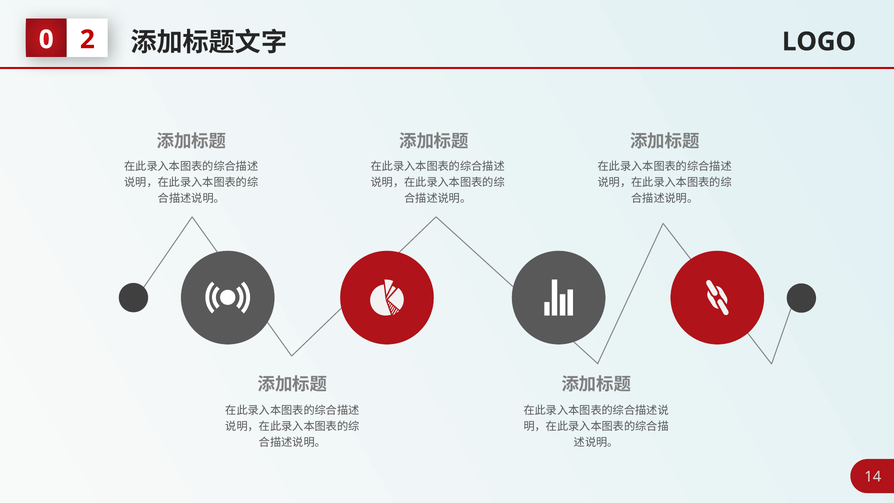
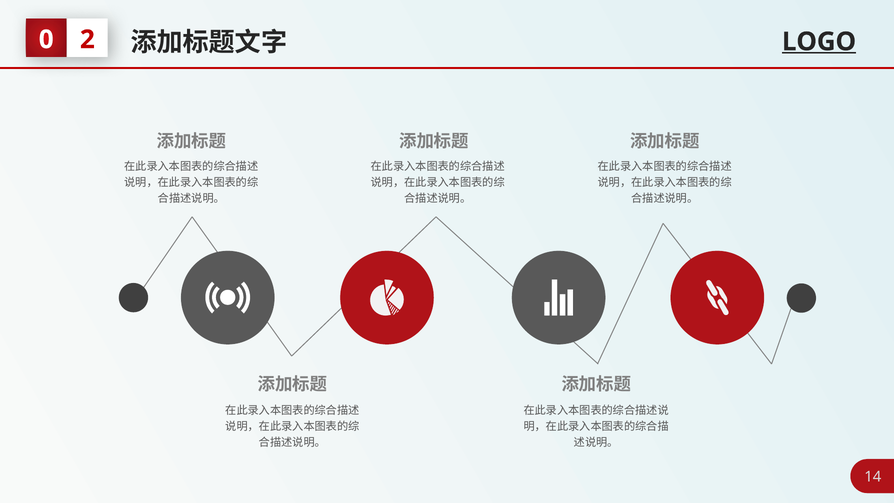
LOGO underline: none -> present (819, 42)
